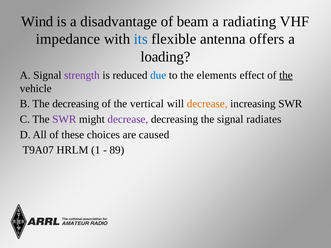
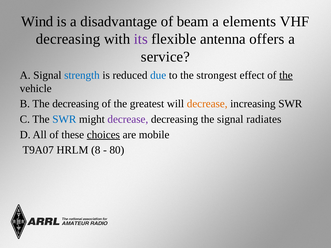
radiating: radiating -> elements (249, 21)
impedance: impedance -> decreasing (68, 39)
its colour: blue -> purple (141, 39)
loading: loading -> service (165, 57)
strength colour: purple -> blue (82, 75)
elements: elements -> strongest (217, 75)
vertical: vertical -> greatest (147, 104)
SWR colour: purple -> blue (64, 119)
choices underline: none -> present (103, 135)
caused: caused -> mobile (154, 135)
1: 1 -> 8 (96, 150)
89: 89 -> 80 (117, 150)
